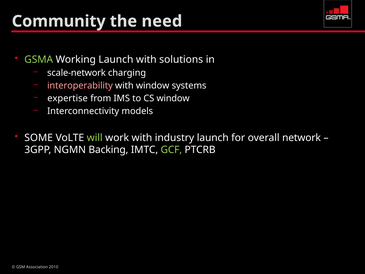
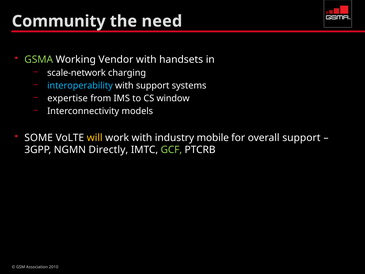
Working Launch: Launch -> Vendor (116, 59)
solutions: solutions -> handsets (181, 59)
interoperability colour: pink -> light blue (80, 86)
with window: window -> support (153, 86)
will colour: light green -> yellow (95, 138)
industry launch: launch -> mobile (213, 138)
overall network: network -> support (301, 138)
Backing: Backing -> Directly (108, 150)
